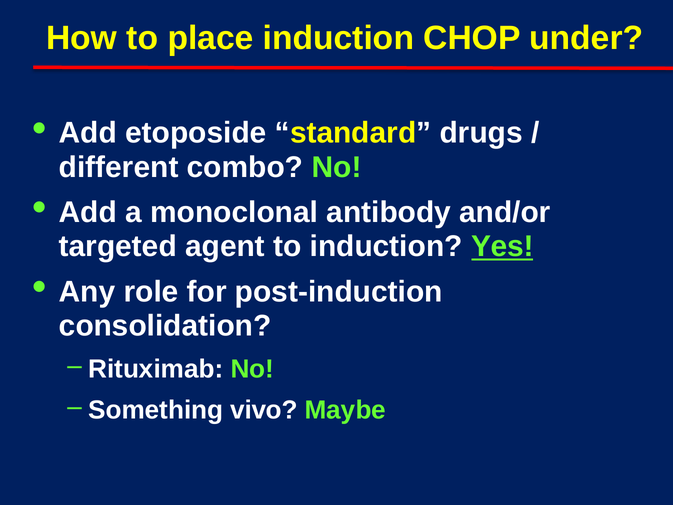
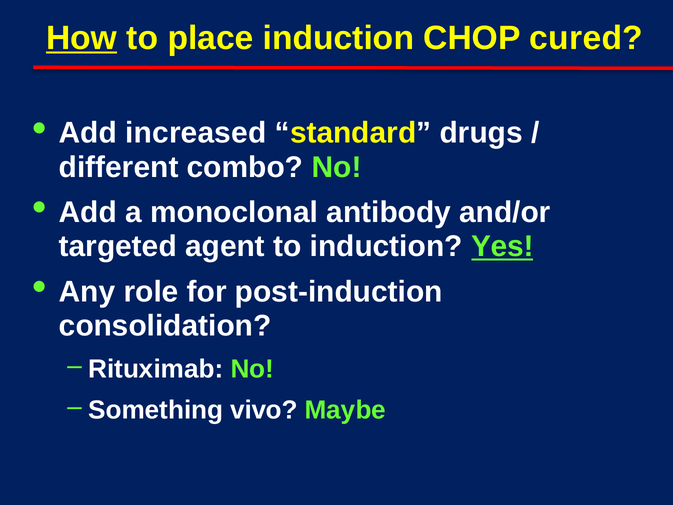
How underline: none -> present (82, 38)
under: under -> cured (586, 38)
etoposide: etoposide -> increased (196, 133)
